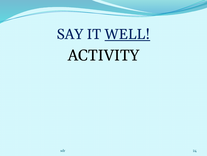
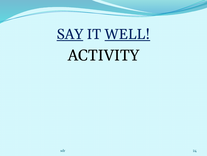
SAY underline: none -> present (70, 34)
